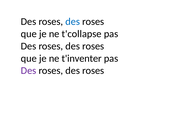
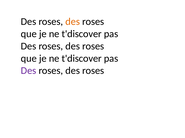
des colour: blue -> orange (73, 22)
t'collapse: t'collapse -> t'discover (82, 34)
t'inventer: t'inventer -> t'discover (82, 59)
